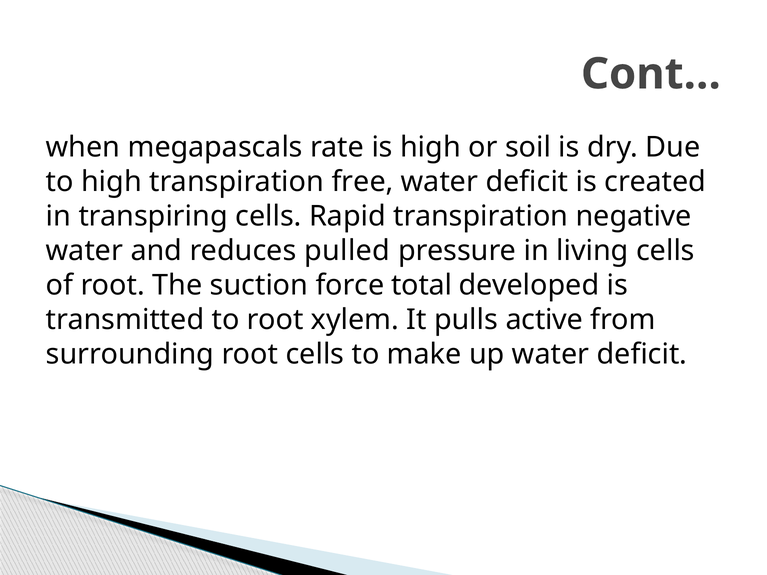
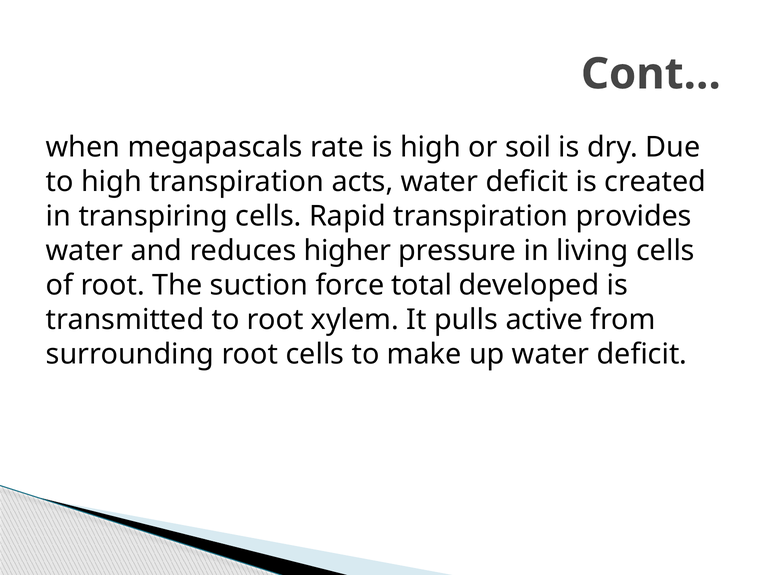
free: free -> acts (362, 182)
negative: negative -> provides (634, 216)
pulled: pulled -> higher (347, 251)
